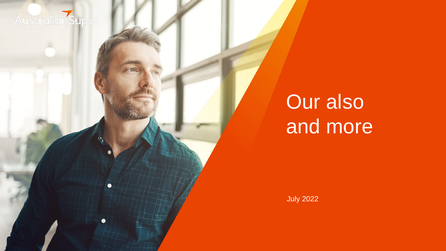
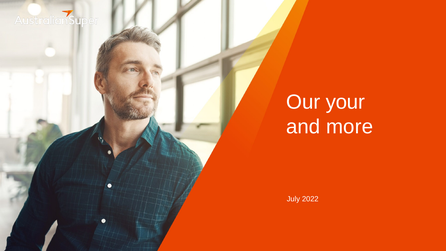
also: also -> your (345, 102)
